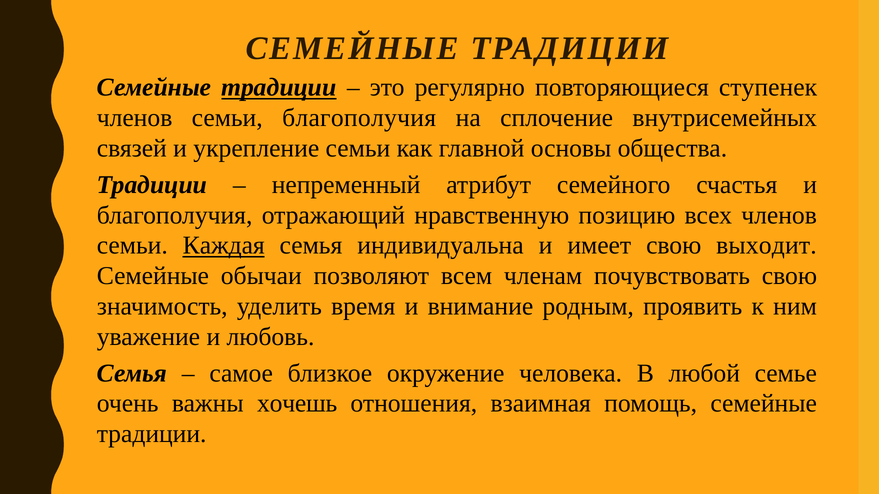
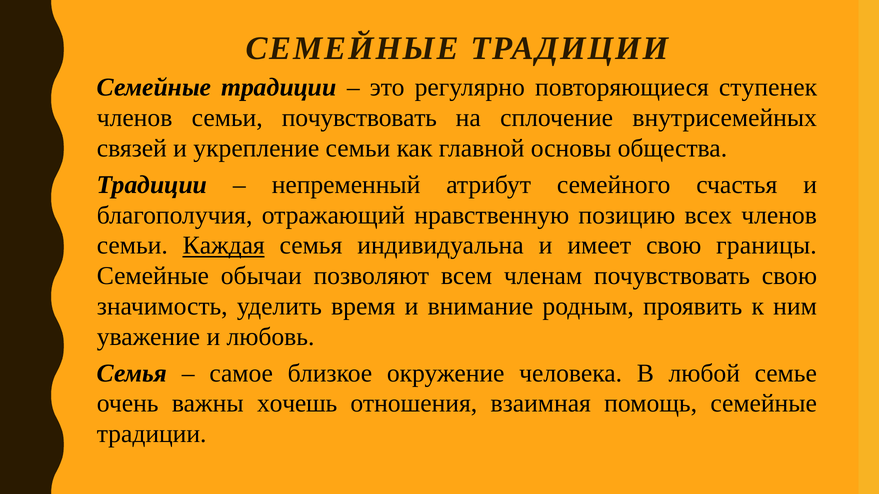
традиции underline: present -> none (279, 88)
семьи благополучия: благополучия -> почувствовать (359, 118)
выходит: выходит -> границы (766, 246)
